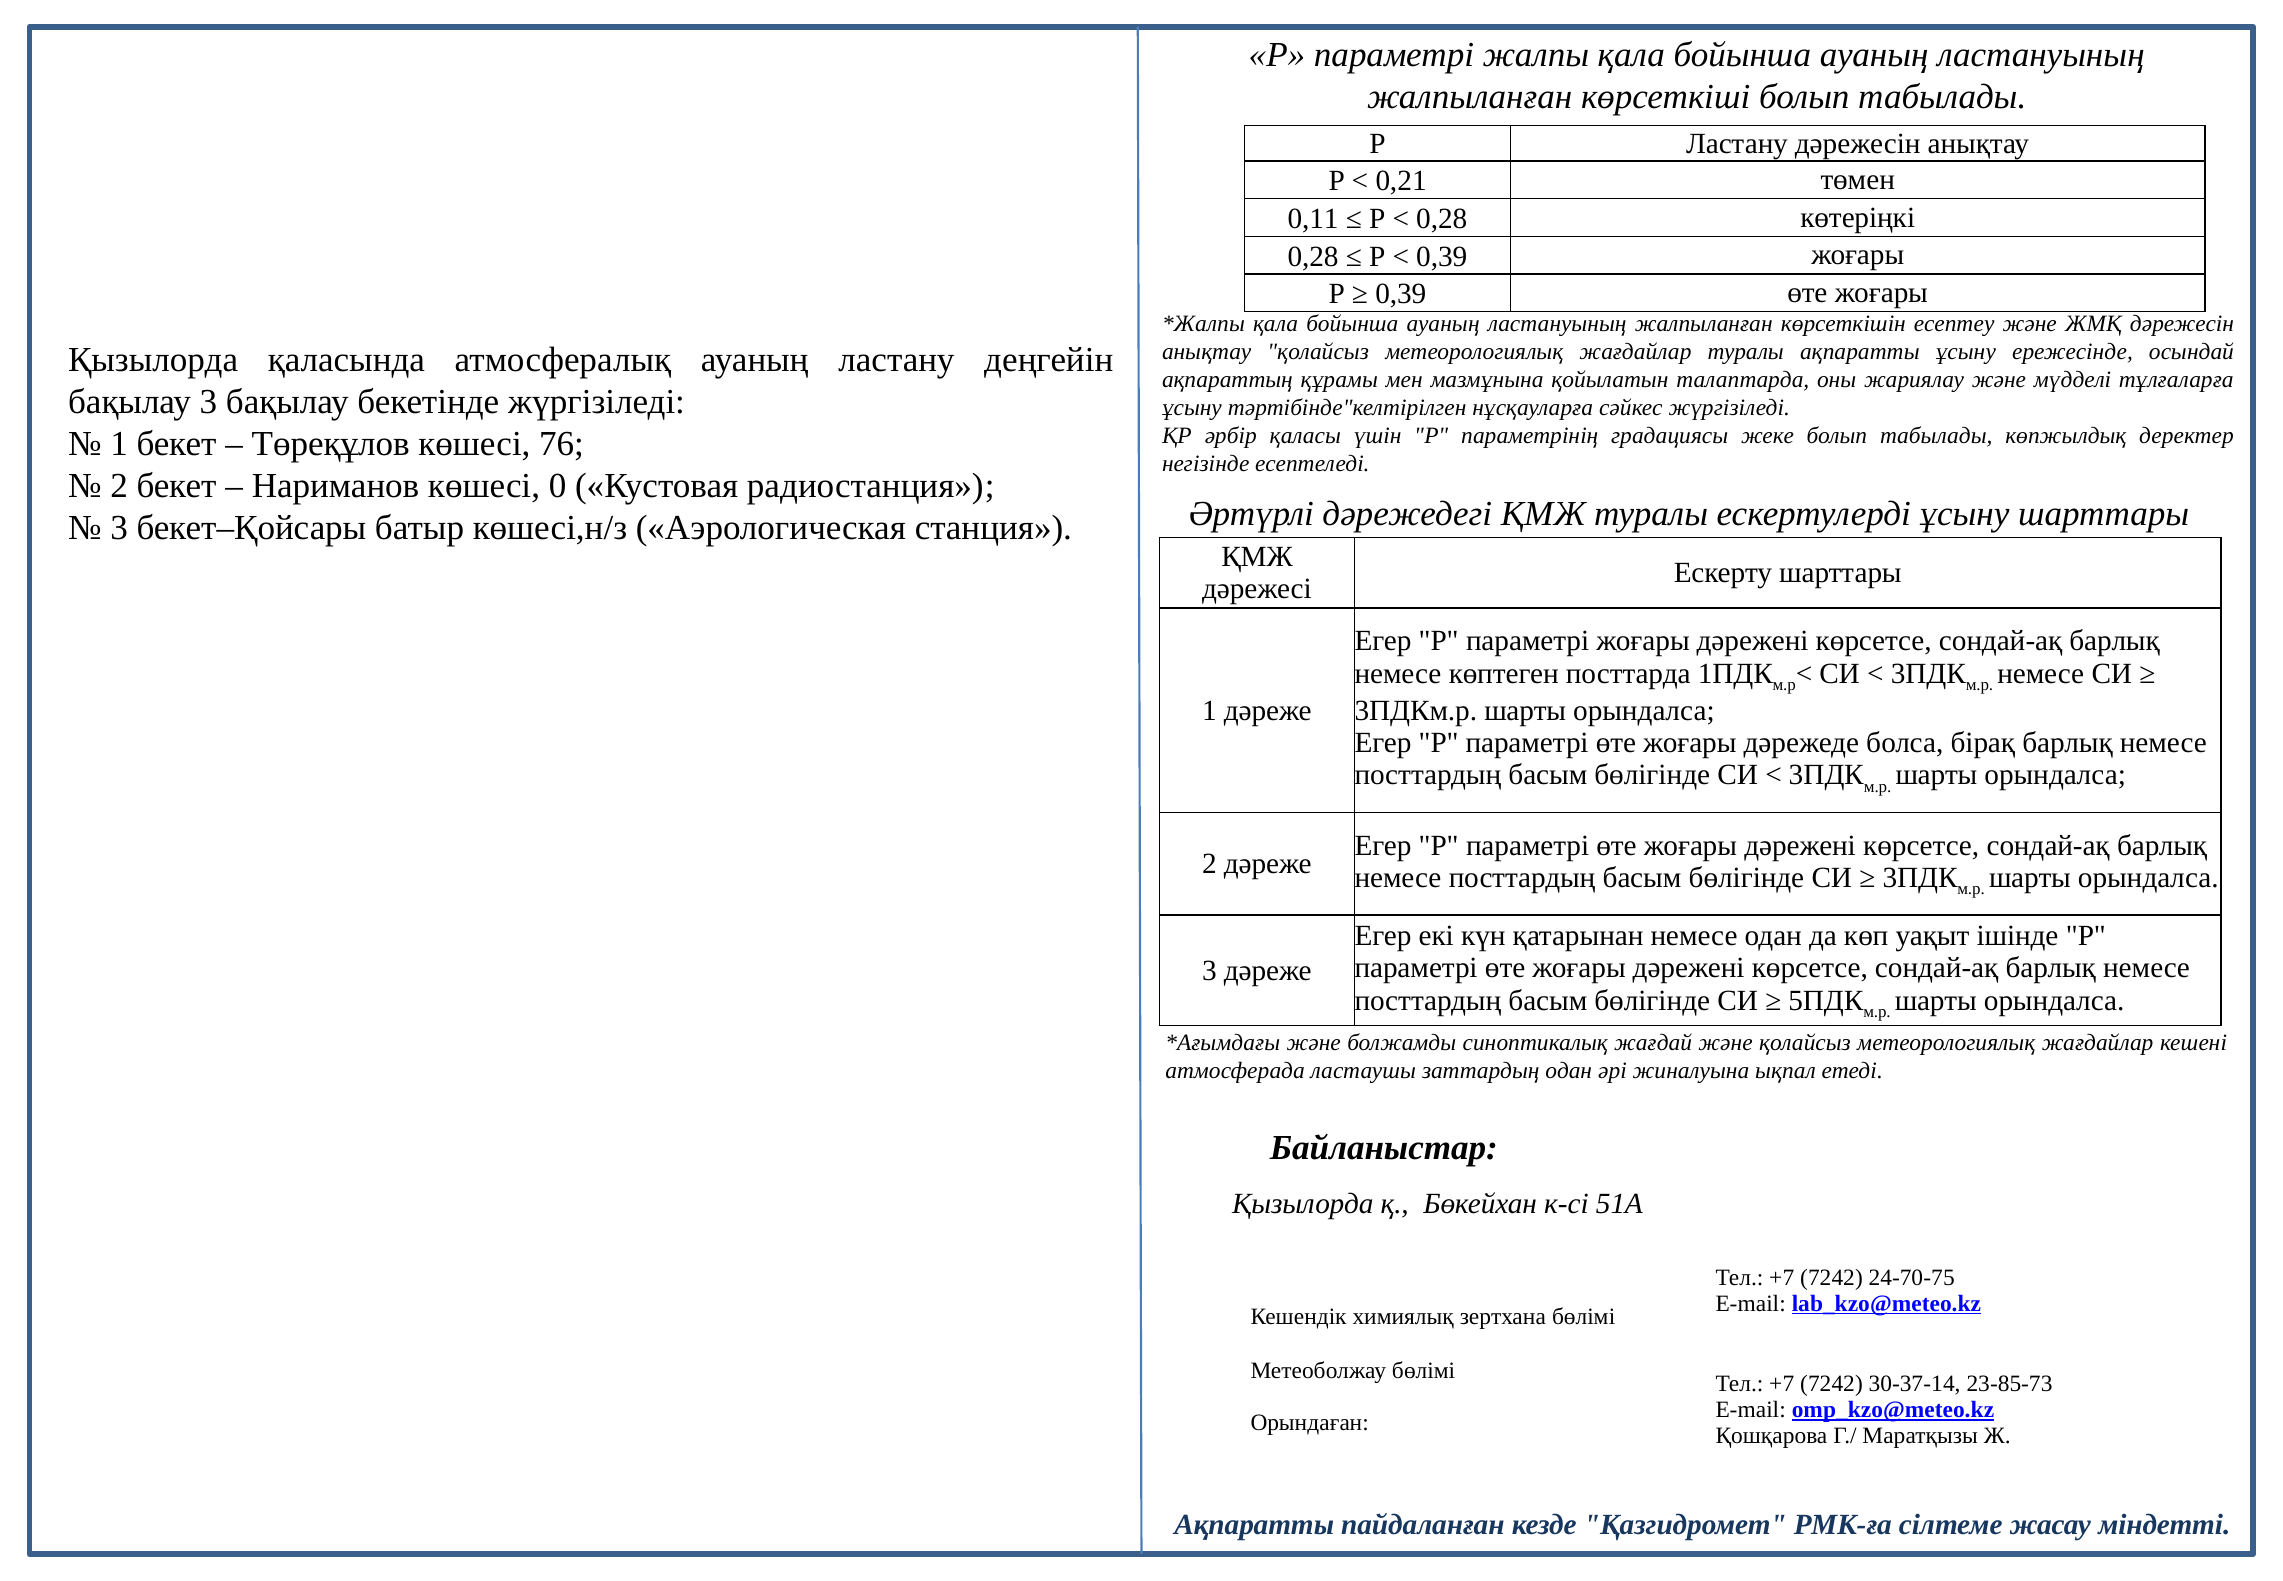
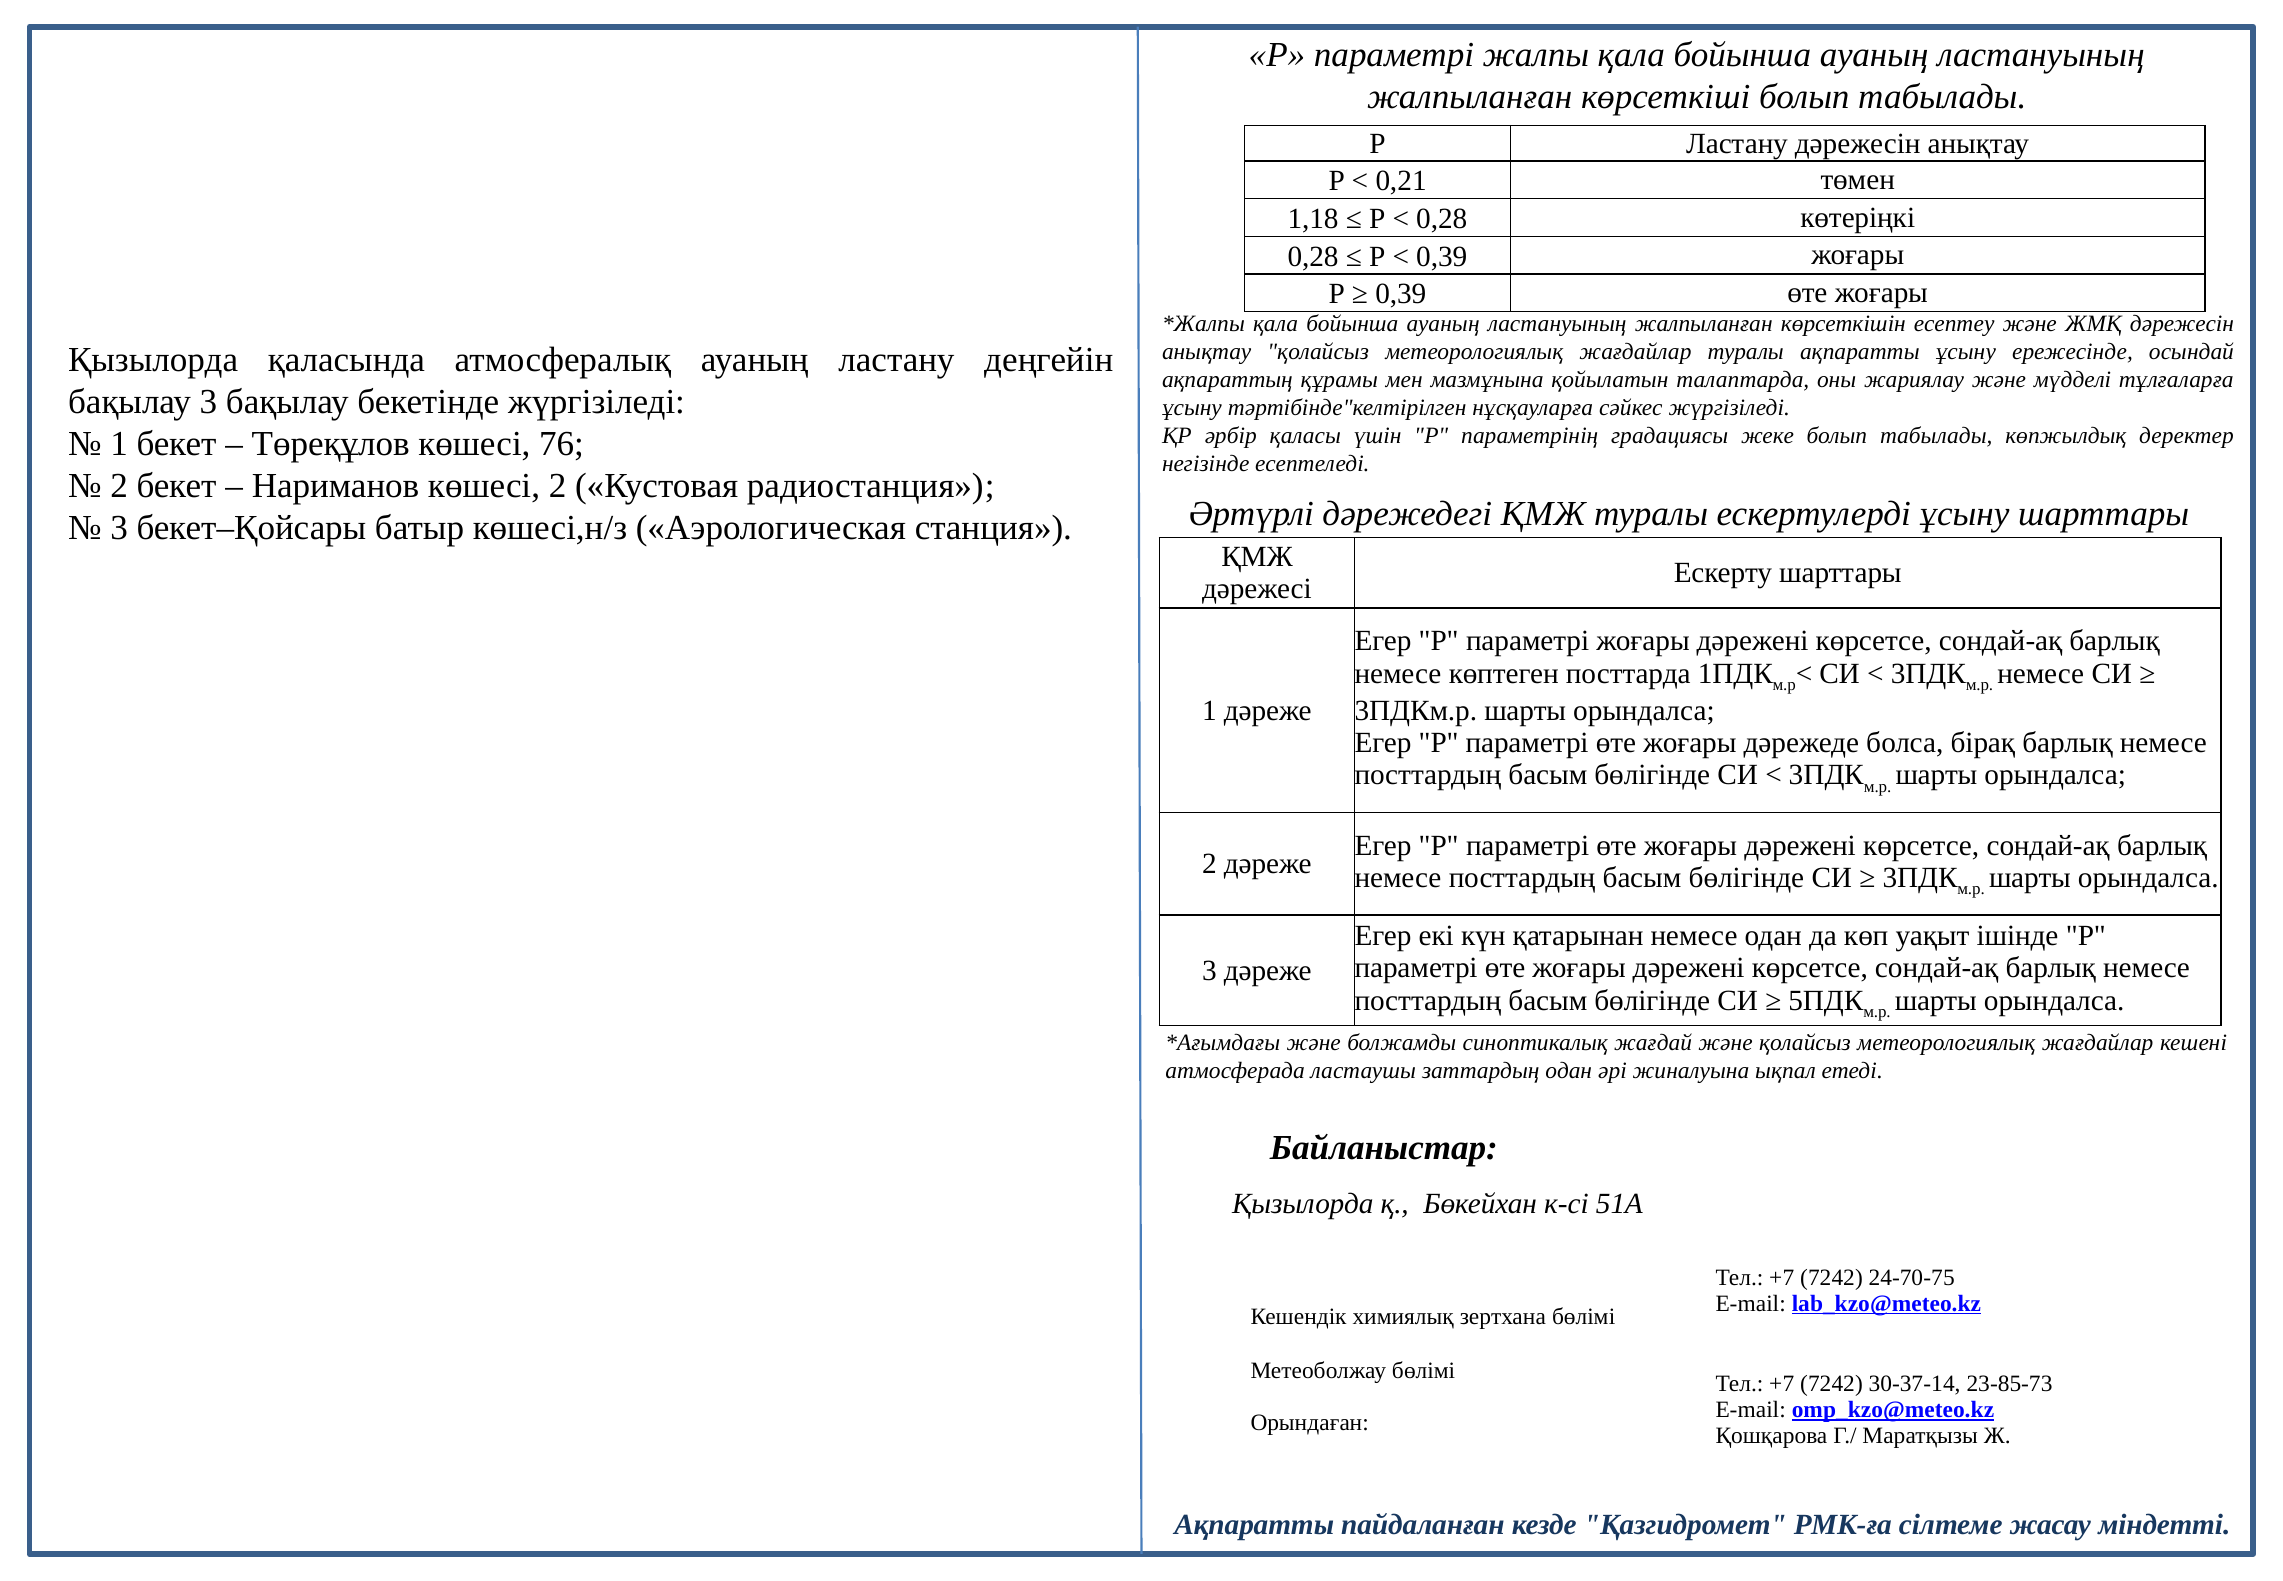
0,11: 0,11 -> 1,18 (1313, 219)
көшесі 0: 0 -> 2 (558, 486)
